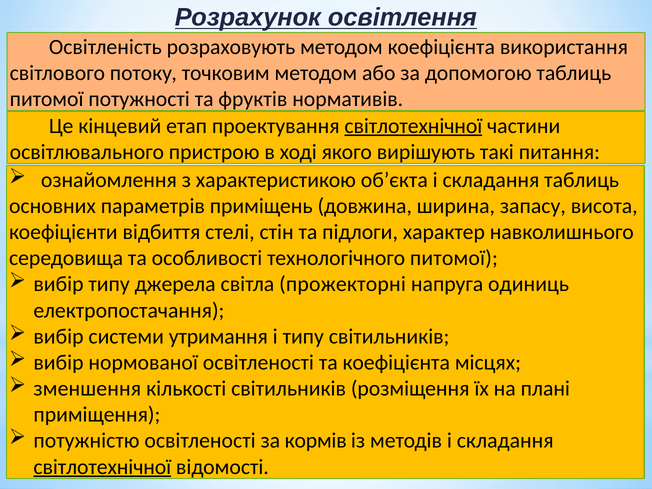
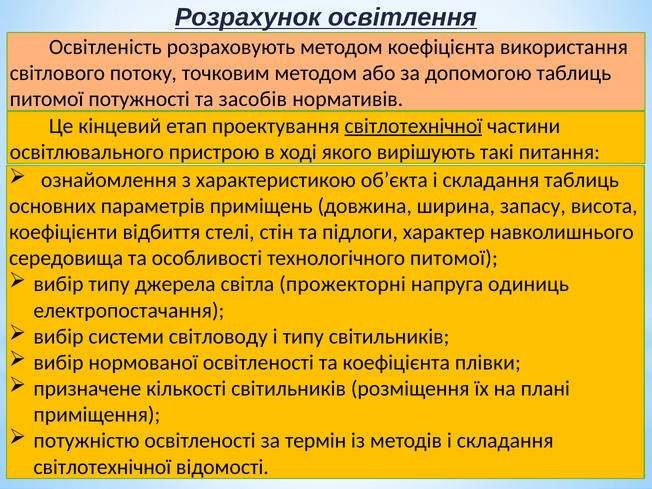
фруктів: фруктів -> засобів (253, 99)
утримання: утримання -> світловоду (218, 336)
місцях: місцях -> плівки (488, 363)
зменшення: зменшення -> призначене (87, 389)
кормів: кормів -> термін (316, 441)
світлотехнічної underline: present -> none (102, 467)
